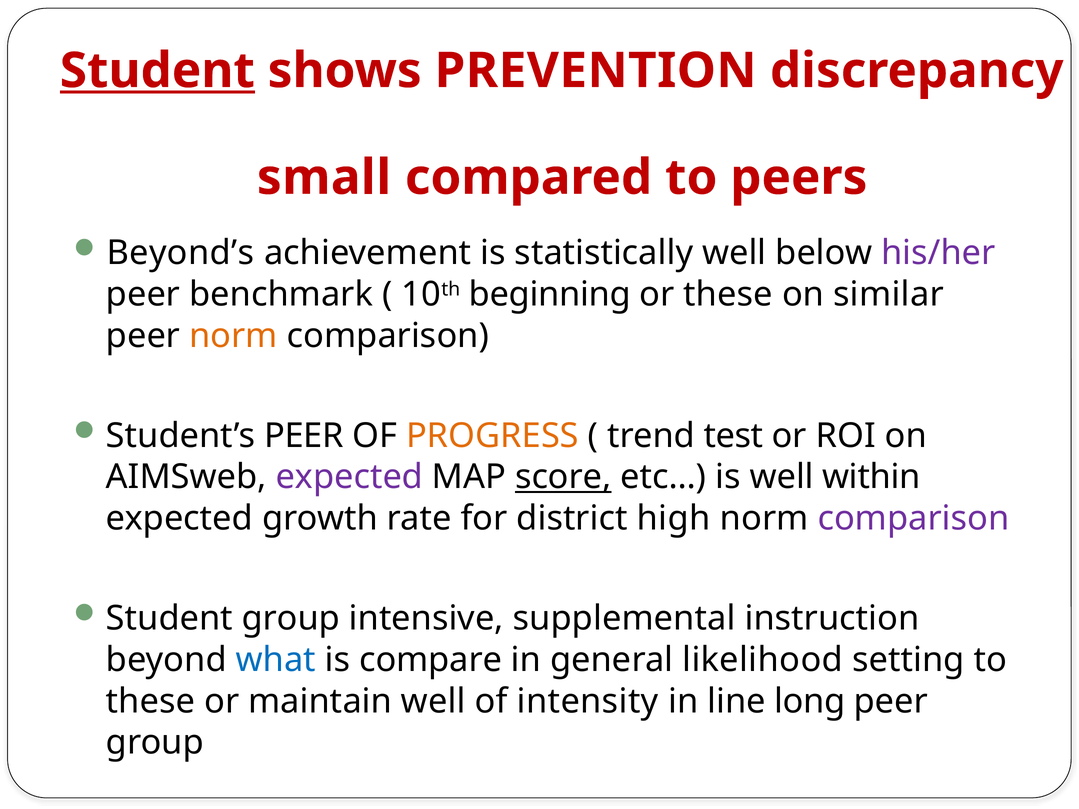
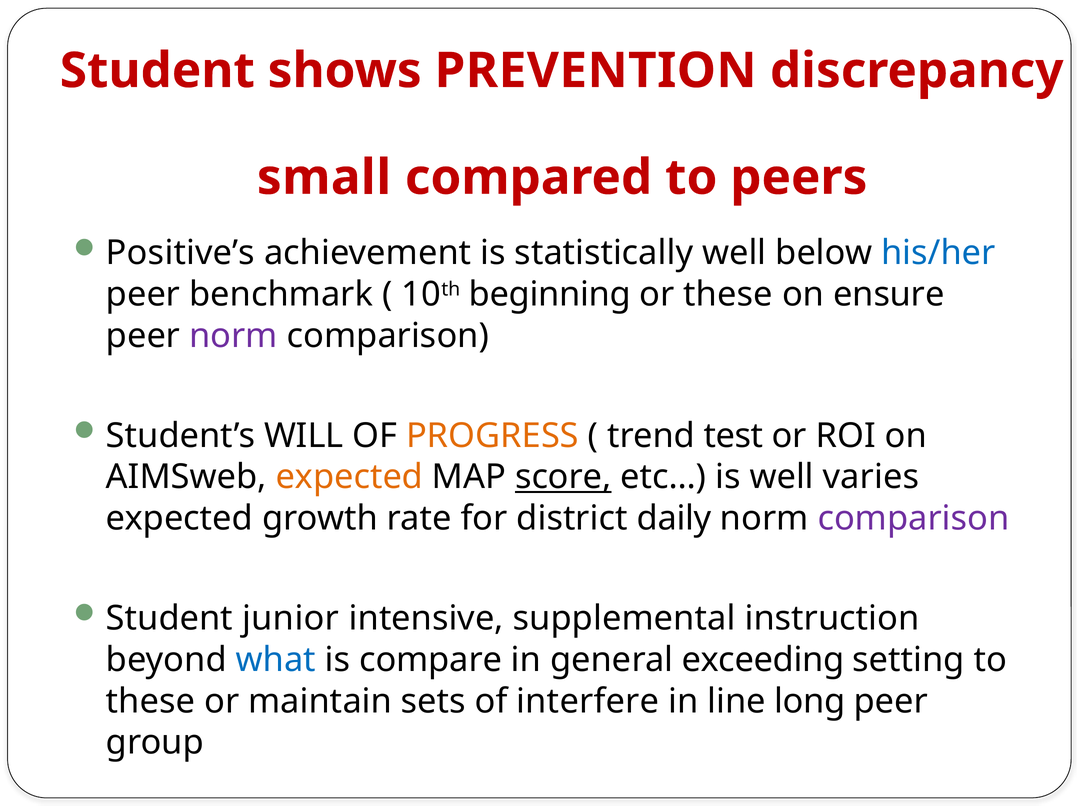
Student underline: present -> none (157, 71)
Beyond’s: Beyond’s -> Positive’s (180, 253)
his/her colour: purple -> blue (938, 253)
similar: similar -> ensure (889, 295)
norm colour: orange -> purple (233, 336)
Student’s PEER: PEER -> WILL (304, 436)
expected colour: purple -> orange (349, 477)
within: within -> varies (871, 477)
high: high -> daily (674, 519)
Student group: group -> junior (291, 619)
likelihood: likelihood -> exceeding (763, 660)
maintain well: well -> sets (433, 701)
intensity: intensity -> interfere (588, 701)
